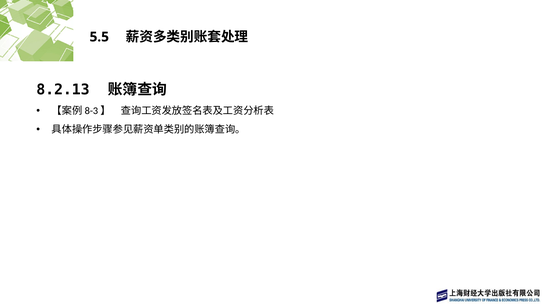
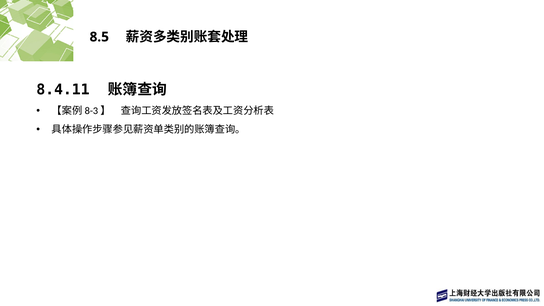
5.5: 5.5 -> 8.5 (99, 37)
8.2.13: 8.2.13 -> 8.4.11 (63, 90)
